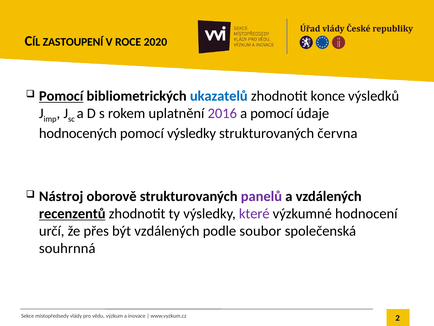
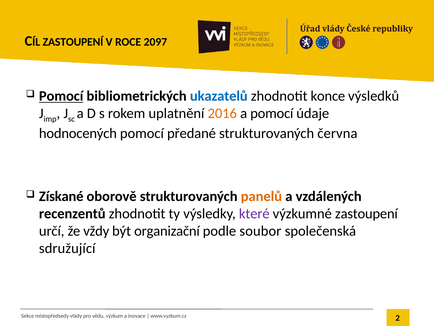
2020: 2020 -> 2097 (155, 42)
2016 colour: purple -> orange (222, 113)
pomocí výsledky: výsledky -> předané (192, 133)
Nástroj: Nástroj -> Získané (61, 196)
panelů colour: purple -> orange (261, 196)
recenzentů underline: present -> none (72, 213)
výzkumné hodnocení: hodnocení -> zastoupení (366, 213)
přes: přes -> vždy (96, 231)
být vzdálených: vzdálených -> organizační (167, 231)
souhrnná: souhrnná -> sdružující (67, 248)
